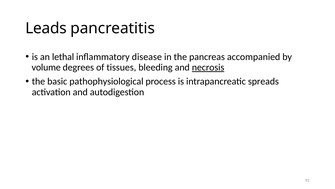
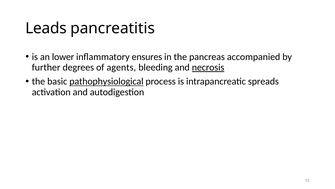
lethal: lethal -> lower (63, 57)
disease: disease -> ensures (147, 57)
volume: volume -> further (46, 67)
tissues: tissues -> agents (121, 67)
pathophysiological underline: none -> present (106, 81)
